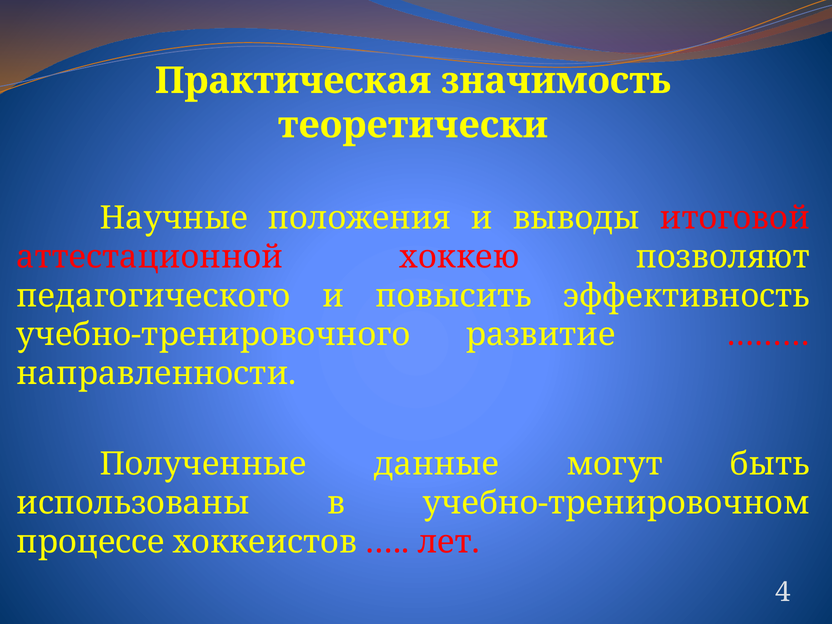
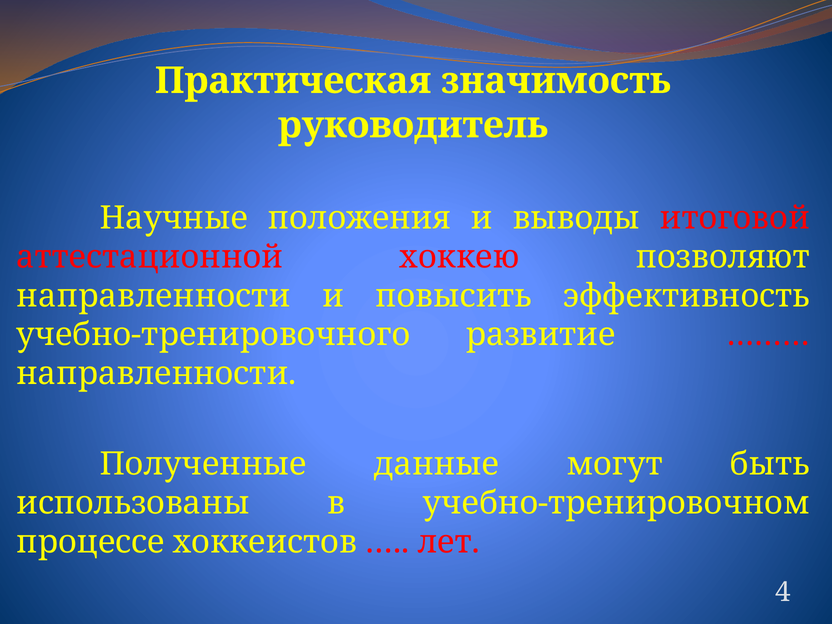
теоретически: теоретически -> руководитель (413, 125)
педагогического: педагогического -> направленности (153, 296)
